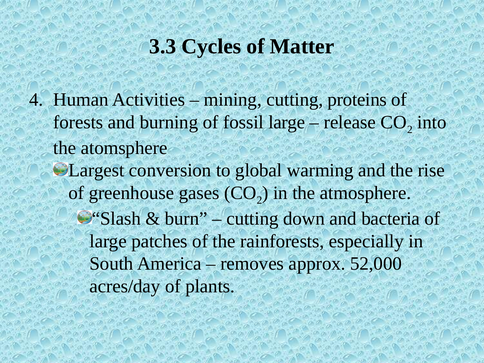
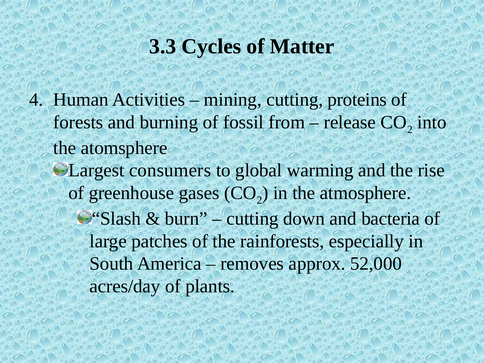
fossil large: large -> from (287, 122)
conversion: conversion -> consumers (170, 170)
